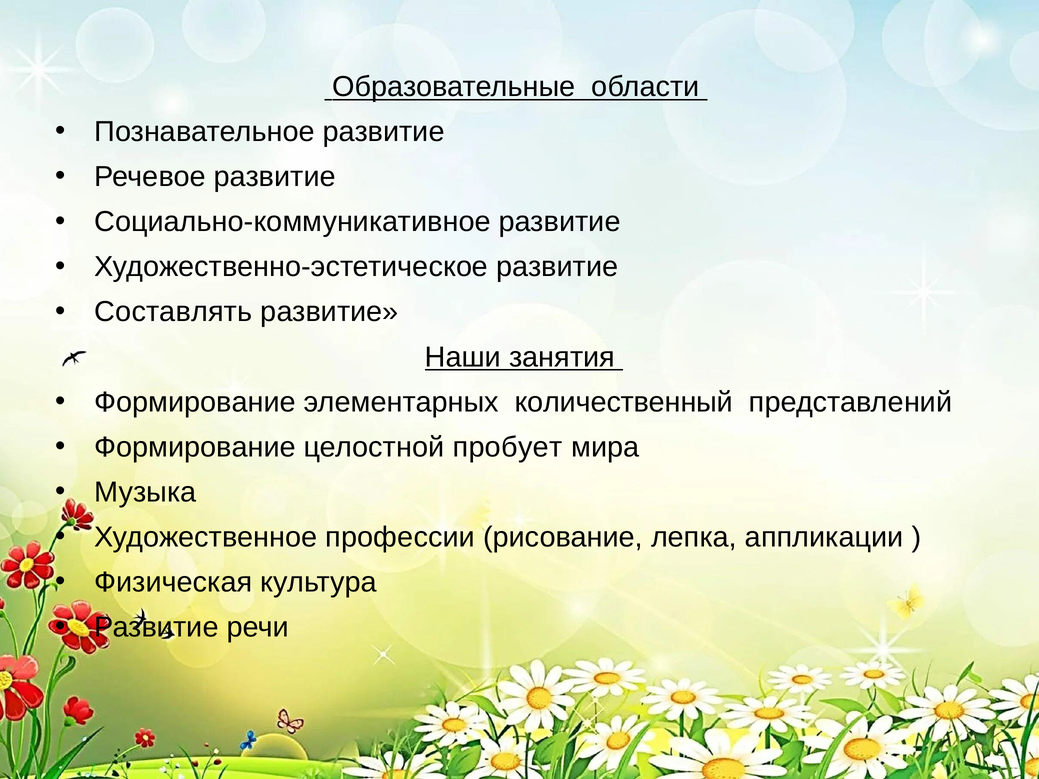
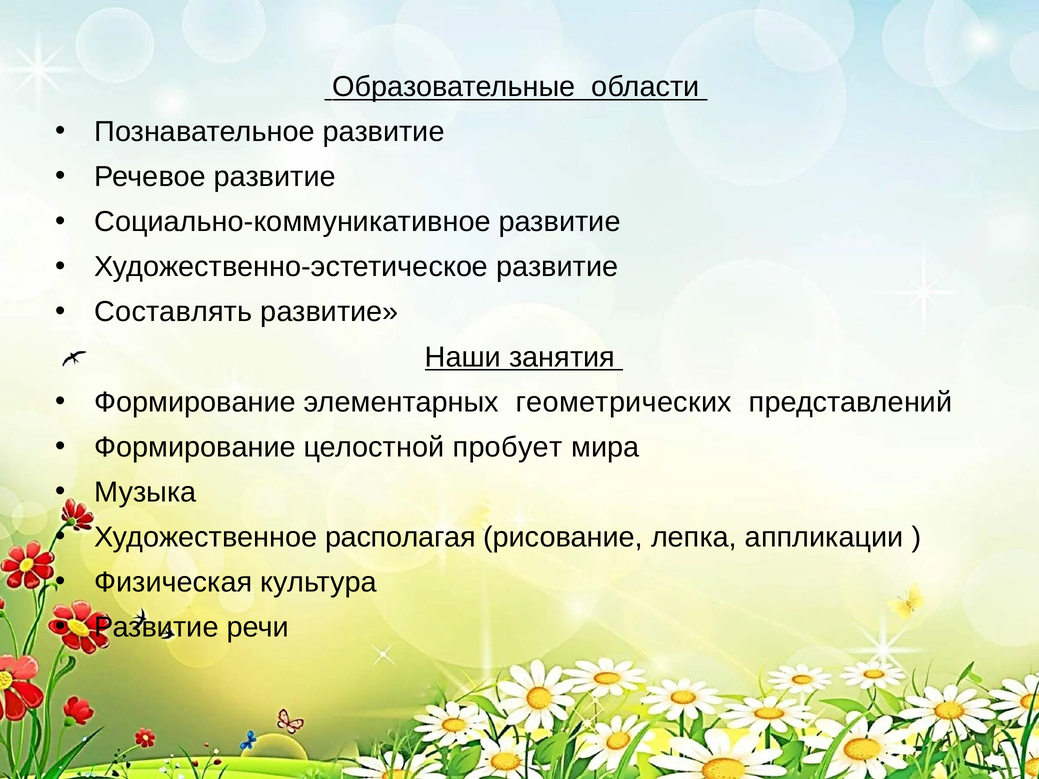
количественный: количественный -> геометрических (624, 402)
профессии: профессии -> располагая (400, 537)
